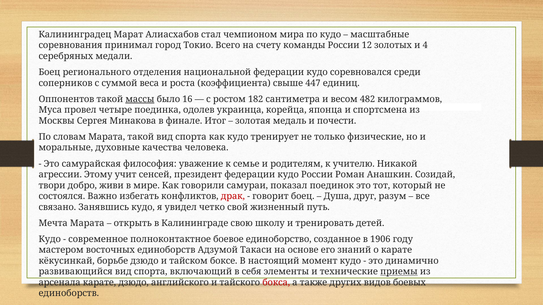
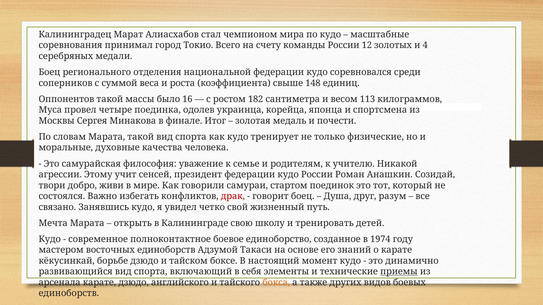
447: 447 -> 148 (313, 83)
массы underline: present -> none (140, 99)
482: 482 -> 113 (367, 99)
показал: показал -> стартом (289, 186)
1906: 1906 -> 1974 (380, 239)
бокса colour: red -> orange (276, 283)
